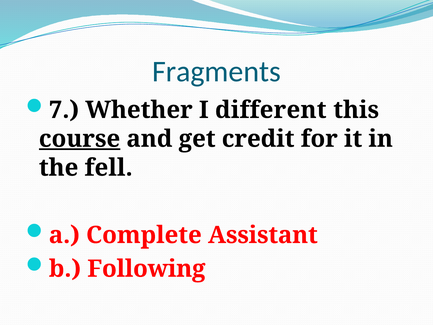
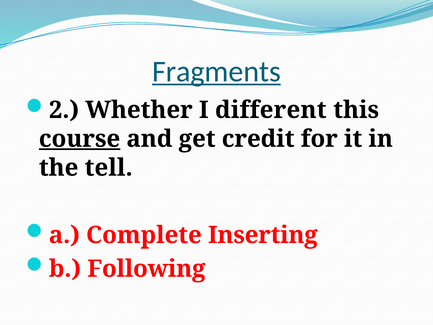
Fragments underline: none -> present (216, 72)
7: 7 -> 2 (64, 110)
fell: fell -> tell (109, 168)
Assistant: Assistant -> Inserting (263, 235)
